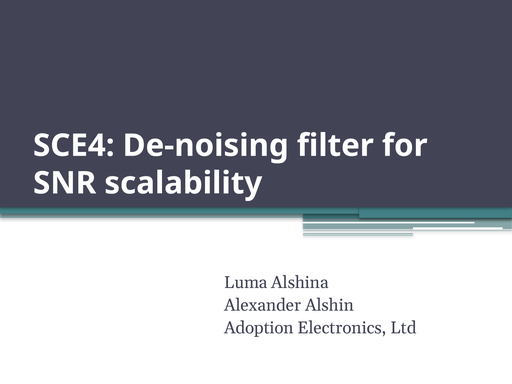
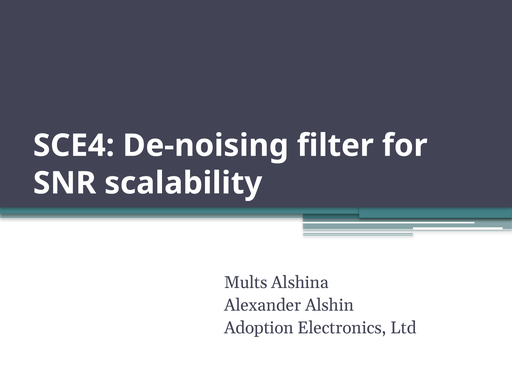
Luma: Luma -> Mults (246, 283)
